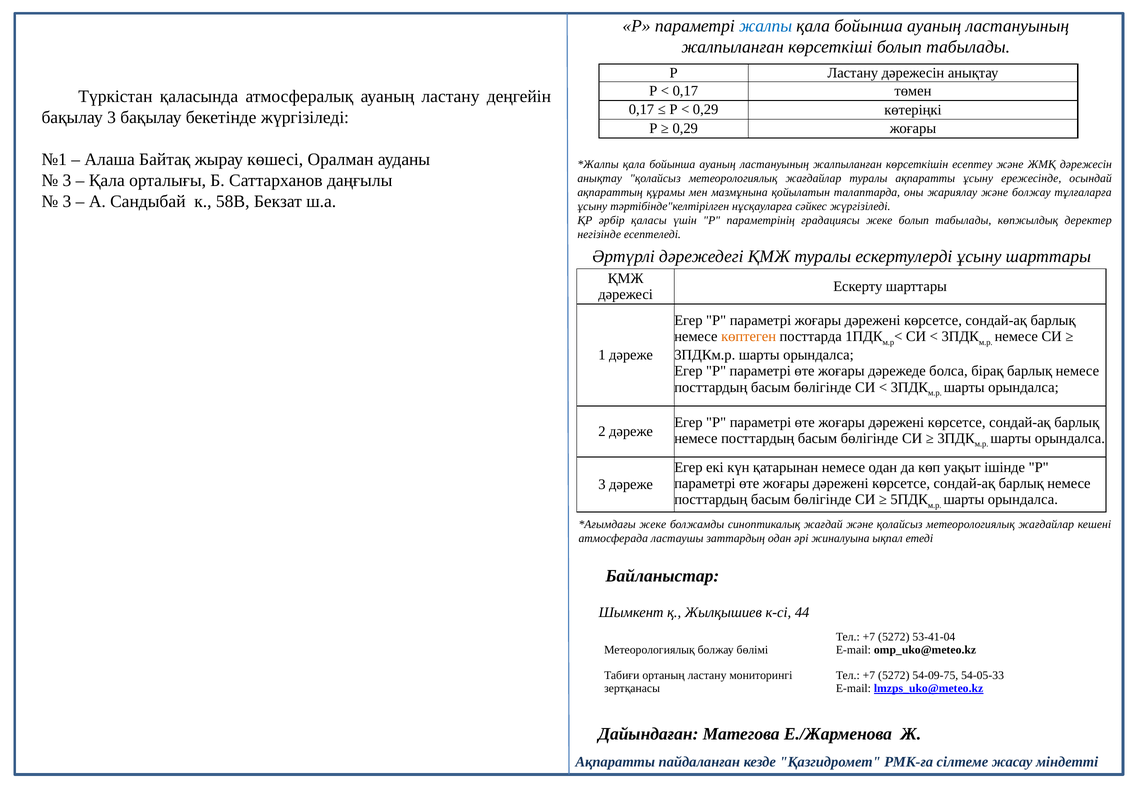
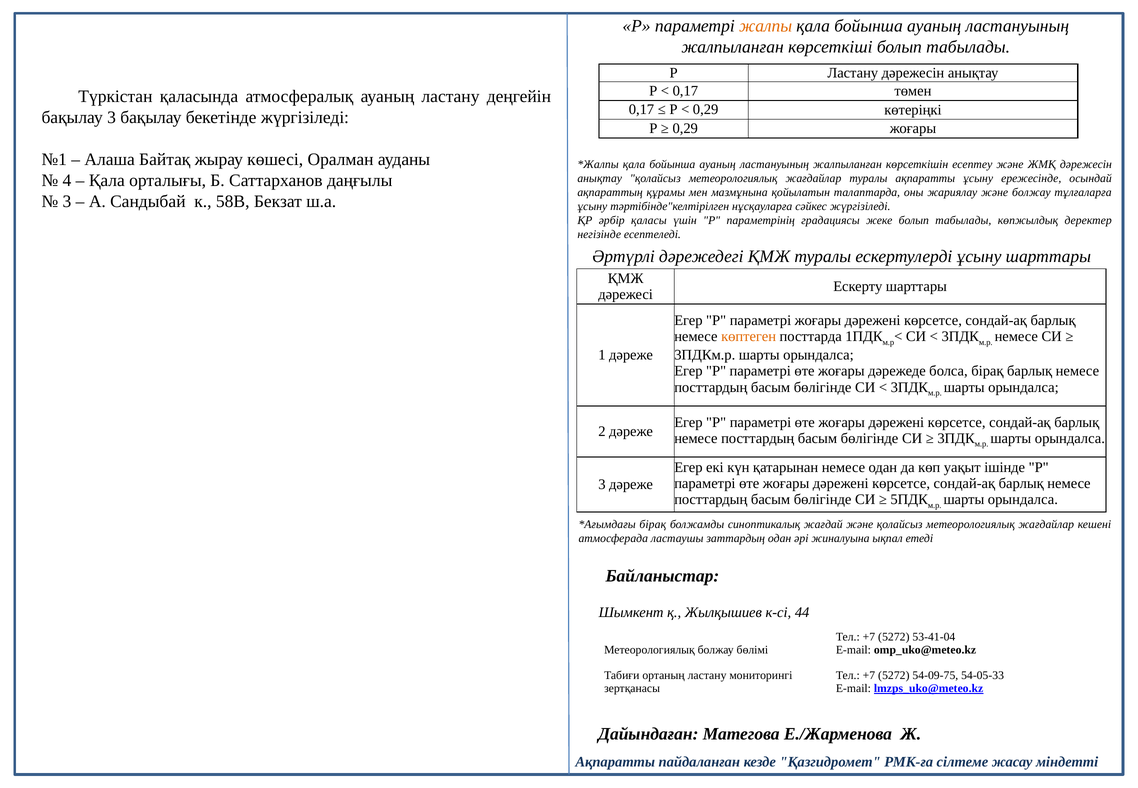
жалпы colour: blue -> orange (766, 26)
3: 3 -> 4 (67, 180)
жеке: жеке -> бірақ (653, 524)
